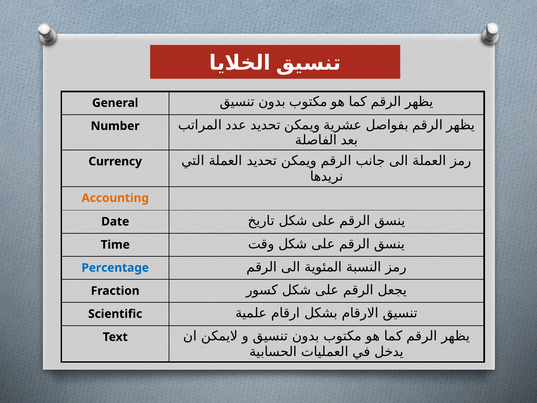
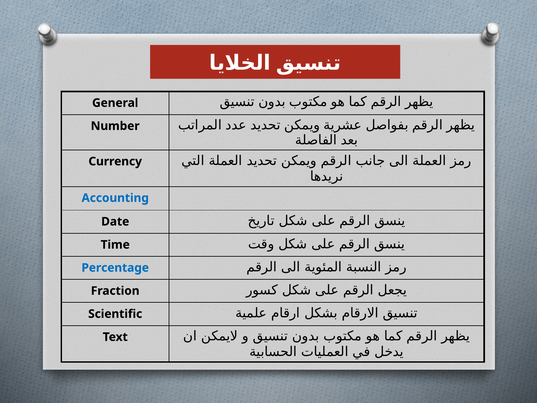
Accounting colour: orange -> blue (115, 198)
